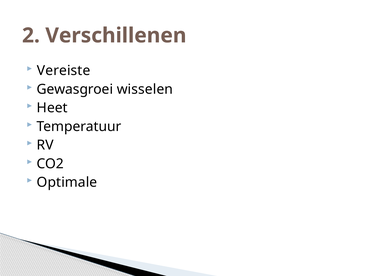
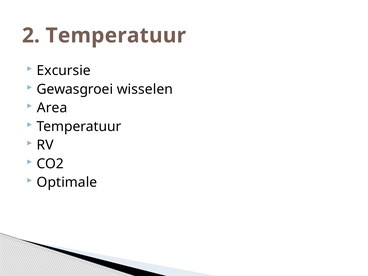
2 Verschillenen: Verschillenen -> Temperatuur (116, 36)
Vereiste: Vereiste -> Excursie (64, 71)
Heet: Heet -> Area (52, 108)
